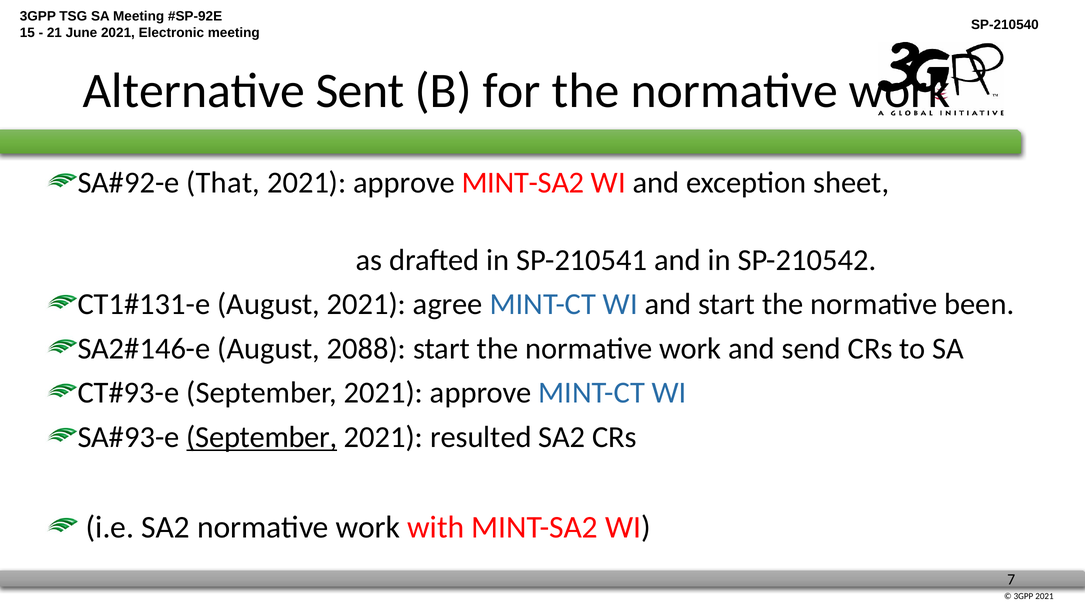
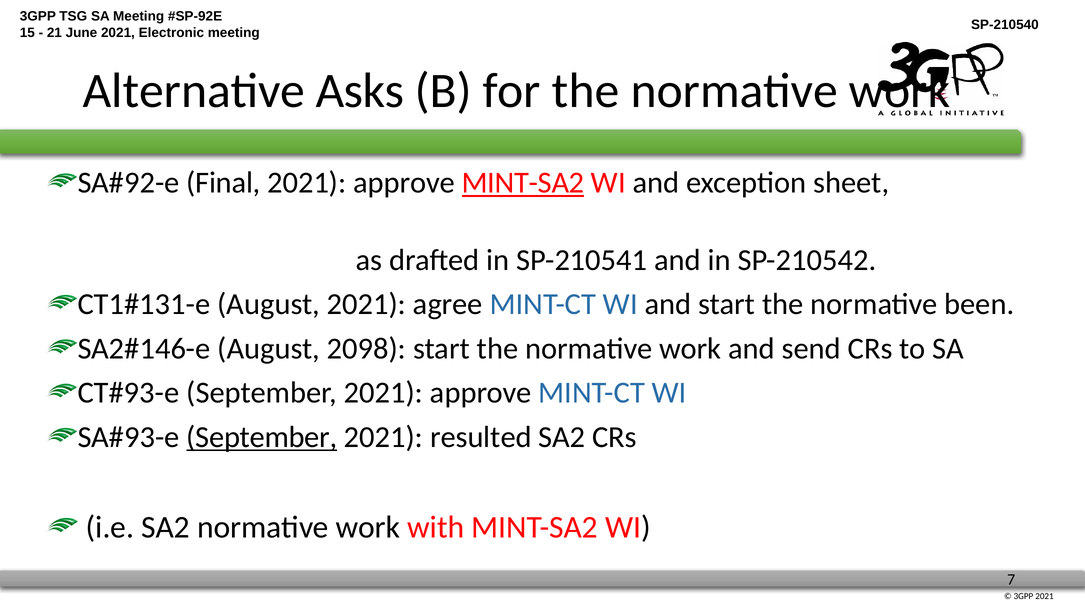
Sent: Sent -> Asks (360, 91)
That: That -> Final (223, 183)
MINT-SA2 underline: none -> present (523, 183)
2088: 2088 -> 2098 (367, 349)
